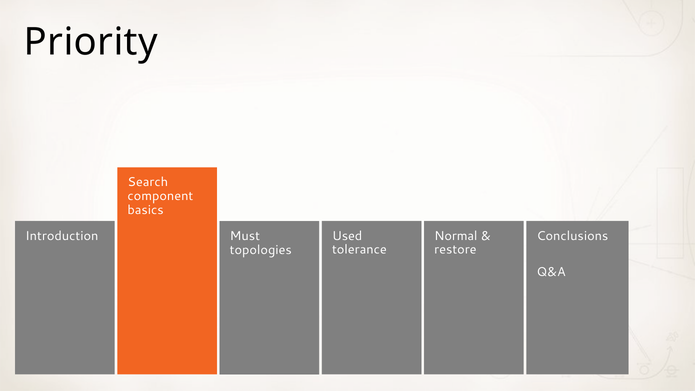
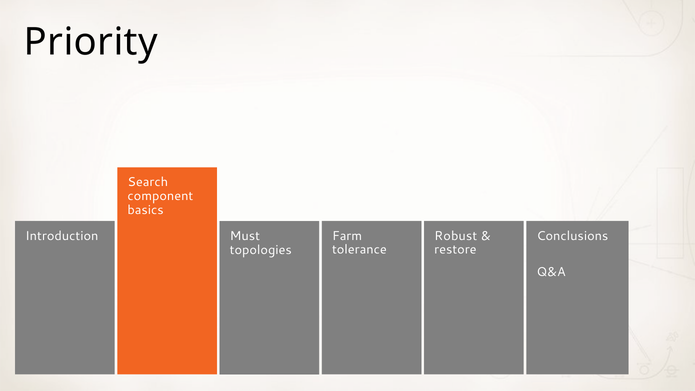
Used: Used -> Farm (347, 236)
Normal: Normal -> Robust (456, 236)
